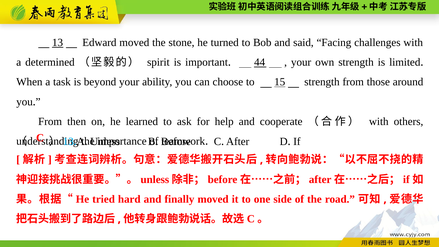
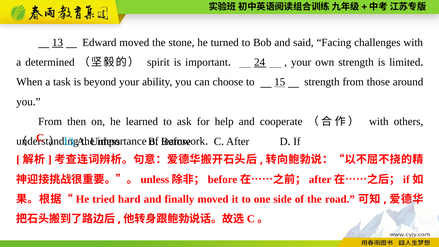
44: 44 -> 24 (260, 62)
